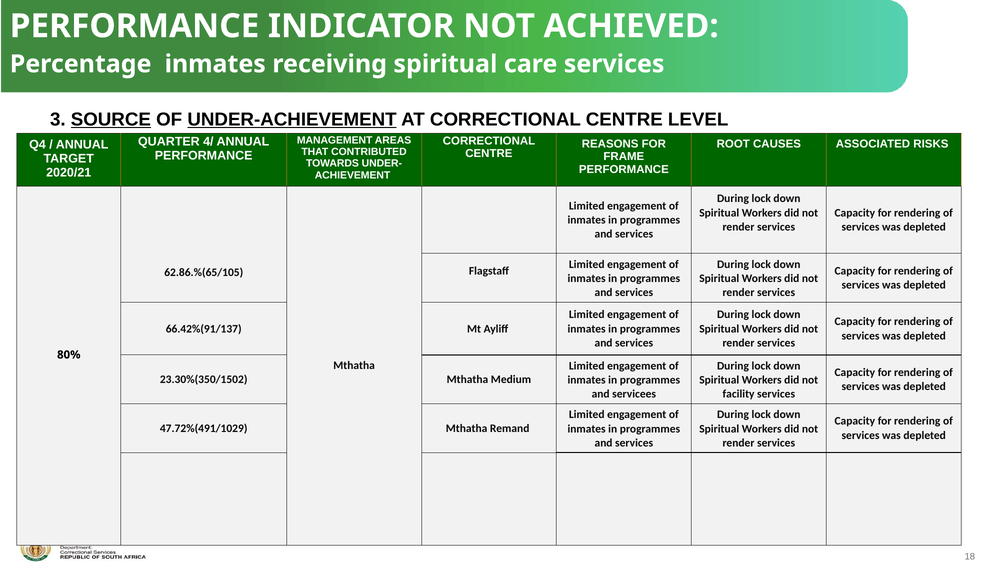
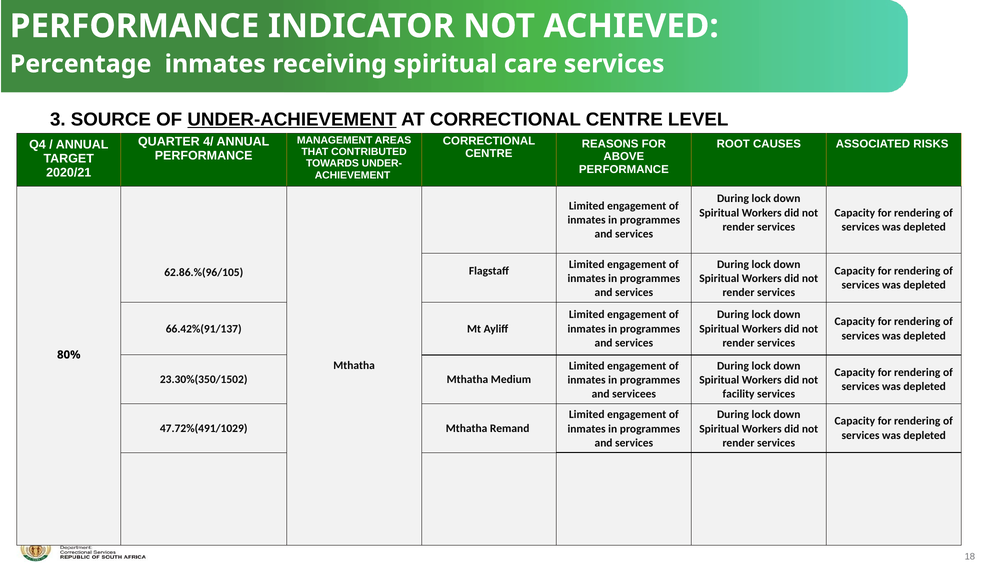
SOURCE underline: present -> none (111, 119)
FRAME: FRAME -> ABOVE (624, 156)
62.86.%(65/105: 62.86.%(65/105 -> 62.86.%(96/105 (204, 272)
